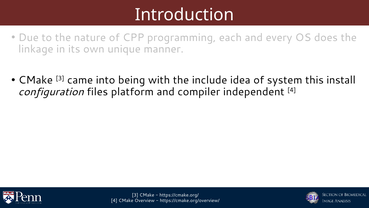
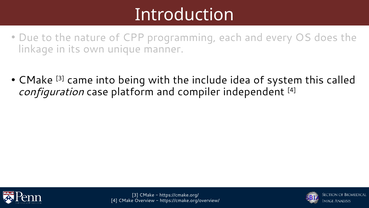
install: install -> called (341, 80)
files: files -> case (97, 92)
